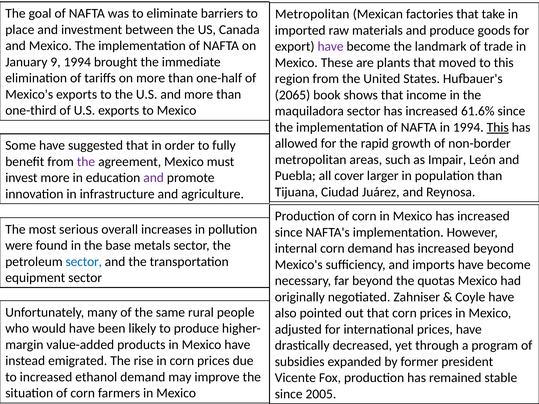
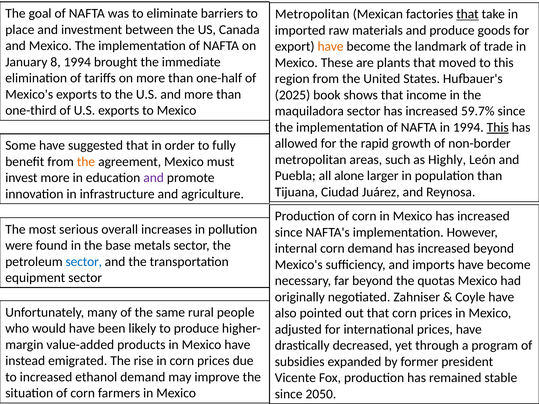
that underline: none -> present (467, 14)
have colour: purple -> orange (331, 47)
9: 9 -> 8 (56, 62)
2065: 2065 -> 2025 (292, 95)
61.6%: 61.6% -> 59.7% (478, 111)
Impair: Impair -> Highly (447, 160)
the colour: purple -> orange (86, 162)
cover: cover -> alone (349, 176)
2005: 2005 -> 2050 (321, 394)
